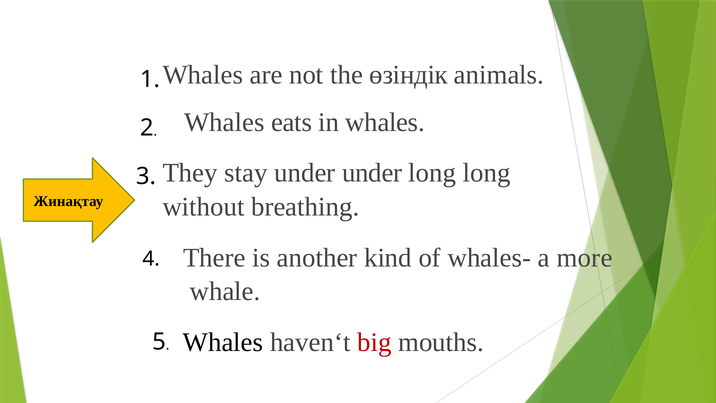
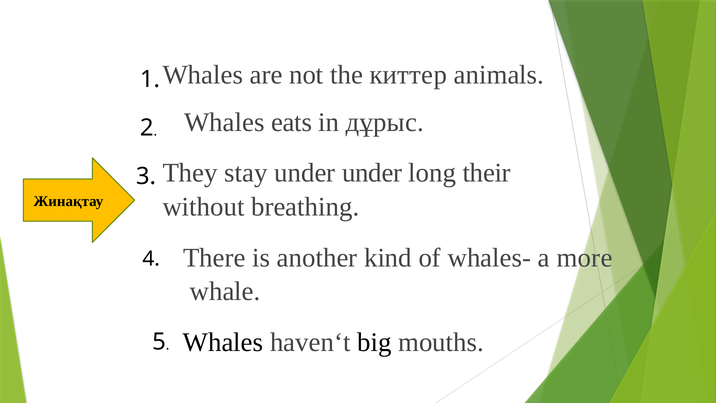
өзіндік: өзіндік -> киттер (408, 75)
in whales: whales -> дұрыс (385, 122)
long long: long -> their (487, 173)
big colour: red -> black (374, 342)
